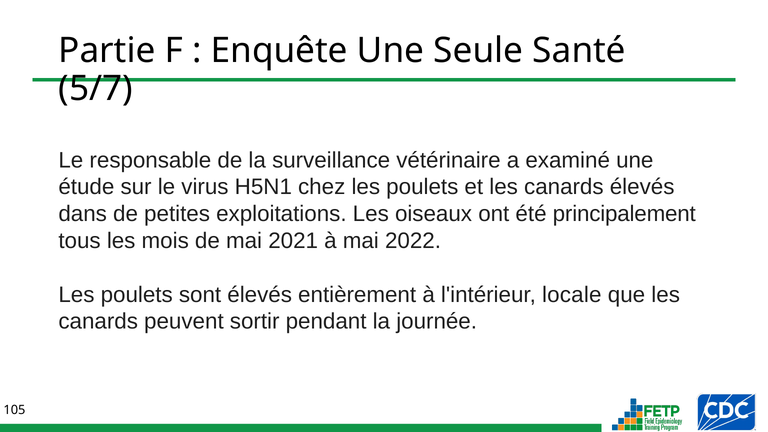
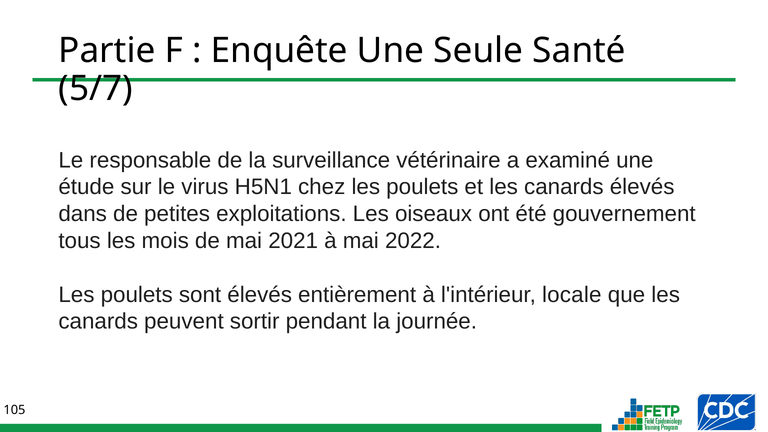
principalement: principalement -> gouvernement (624, 214)
